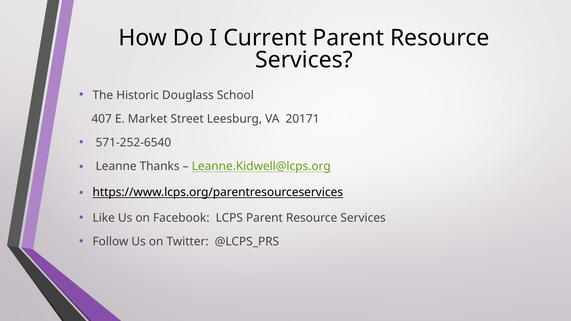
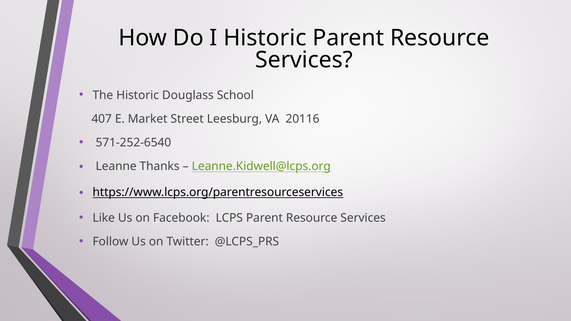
I Current: Current -> Historic (265, 38)
20171: 20171 -> 20116 (303, 119)
